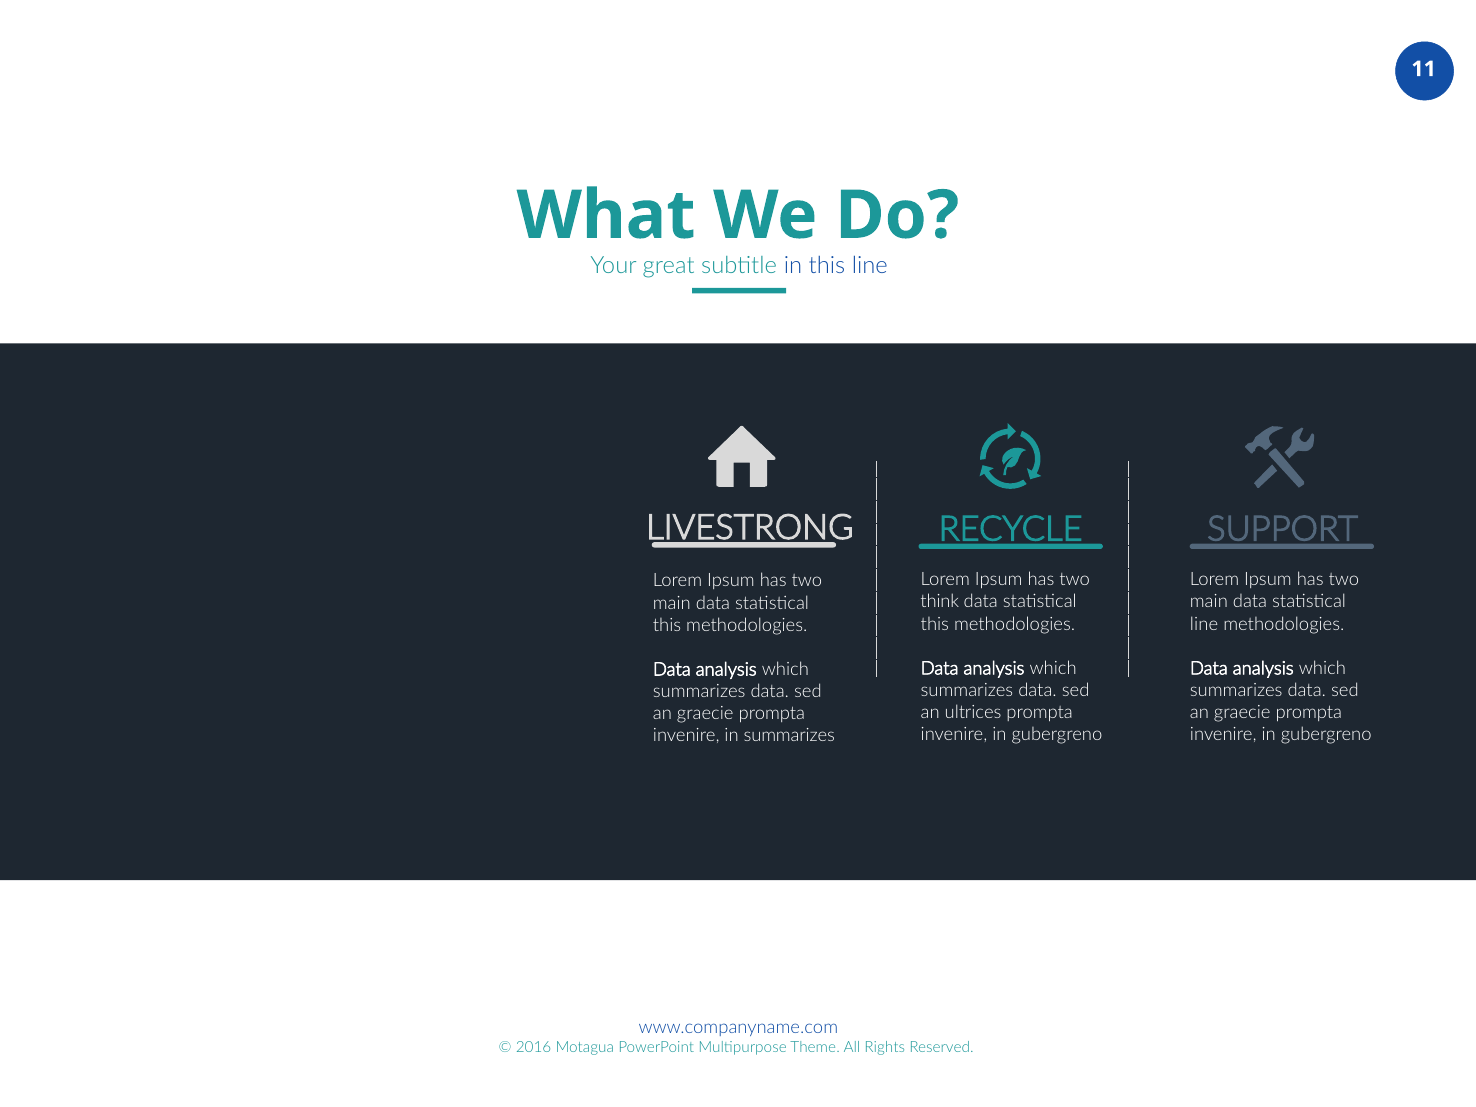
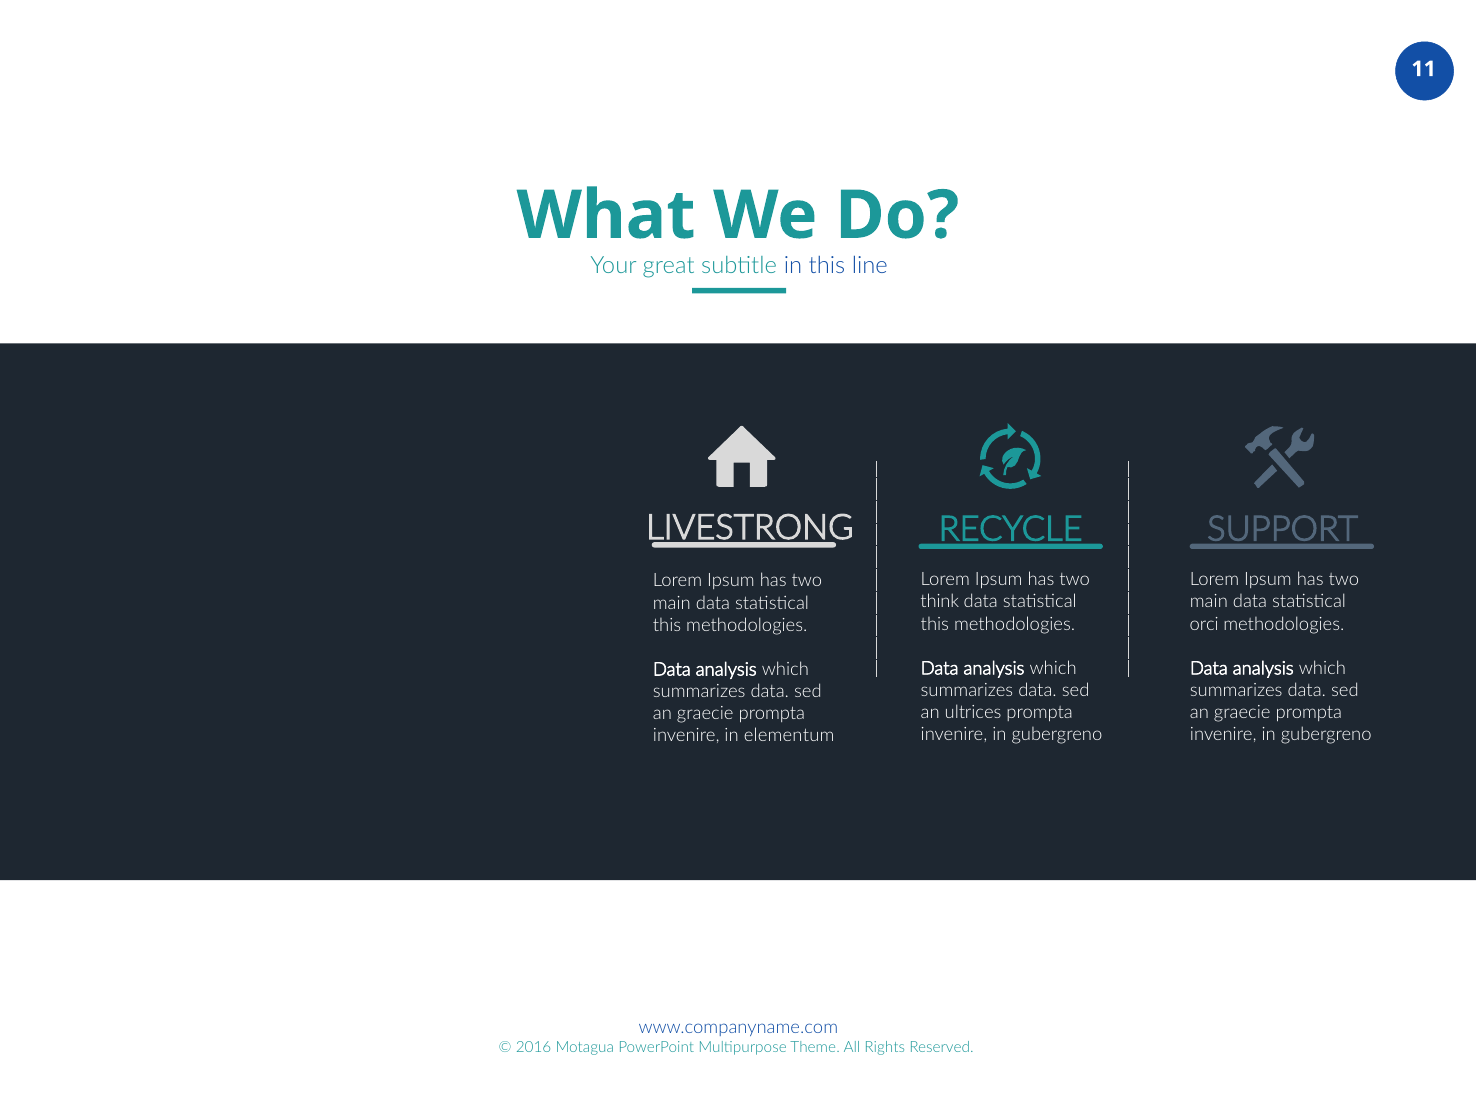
line: line -> orci (1204, 624)
in summarizes: summarizes -> elementum (789, 736)
